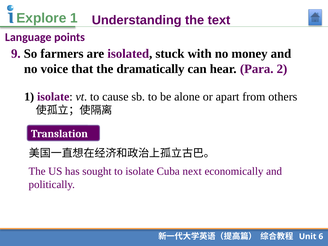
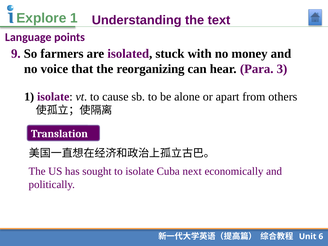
dramatically: dramatically -> reorganizing (150, 69)
2: 2 -> 3 (282, 69)
